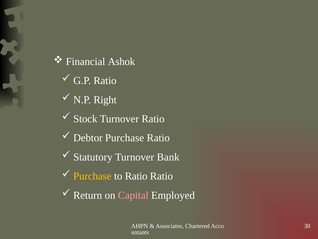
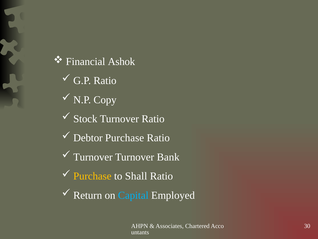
Right: Right -> Copy (105, 100)
Statutory: Statutory -> Turnover (93, 157)
to Ratio: Ratio -> Shall (136, 176)
Capital colour: pink -> light blue (133, 195)
